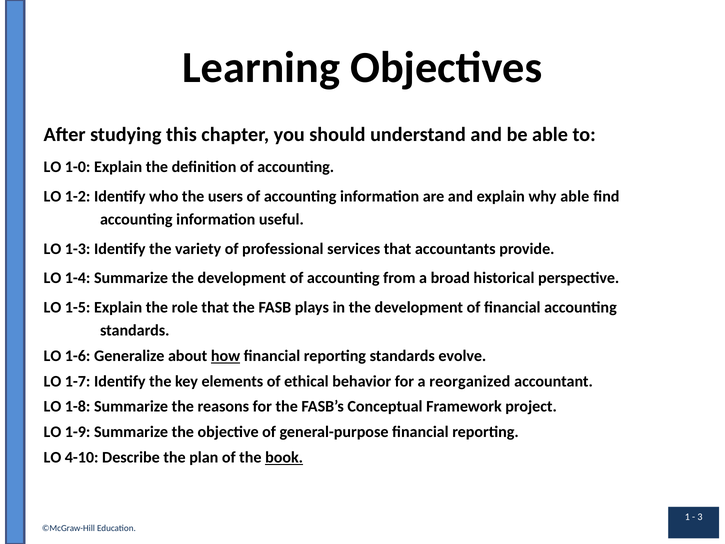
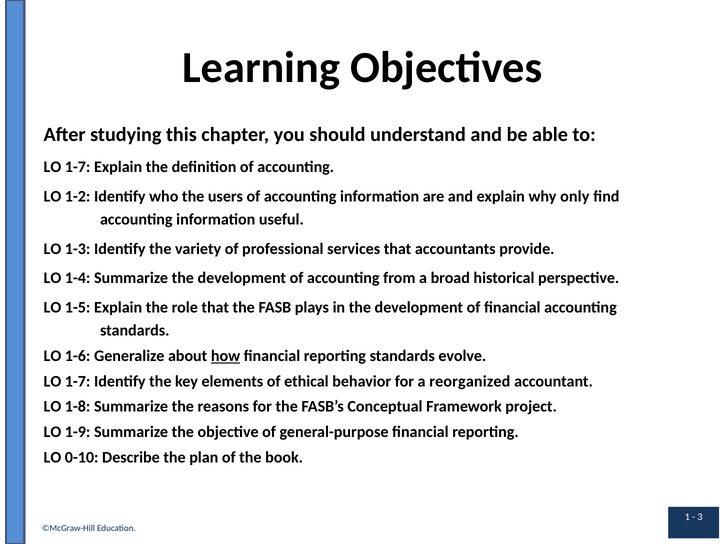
1-0: 1-0 -> 1-7 (78, 167)
why able: able -> only (575, 196)
4-10: 4-10 -> 0-10 (82, 457)
book underline: present -> none (284, 457)
